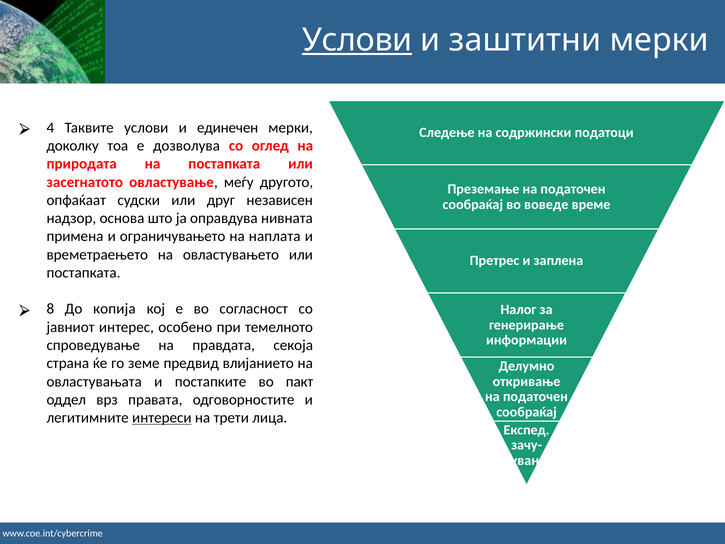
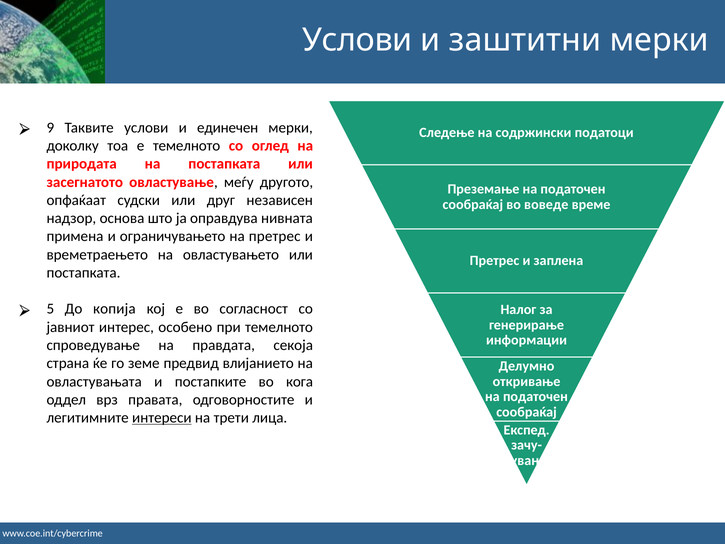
Услови underline: present -> none (357, 40)
4: 4 -> 9 (50, 128)
е дозволува: дозволува -> темелното (187, 146)
на наплата: наплата -> претрес (275, 236)
8: 8 -> 5 (50, 309)
пакт: пакт -> кога (300, 381)
